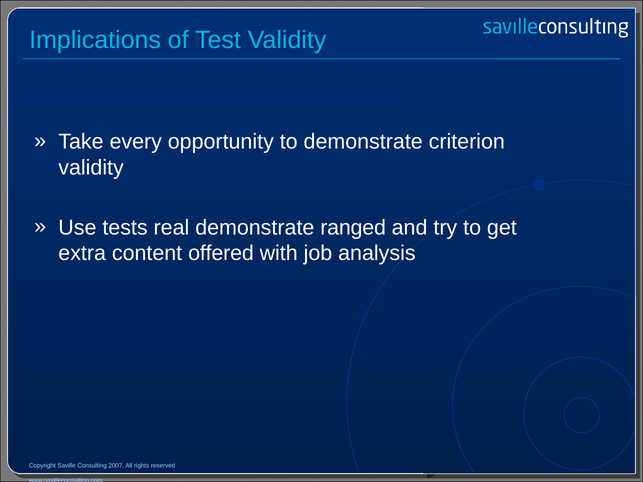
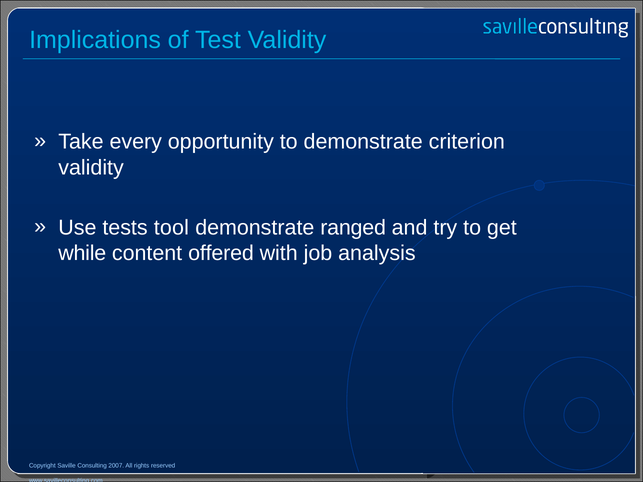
real: real -> tool (171, 228)
extra: extra -> while (82, 253)
